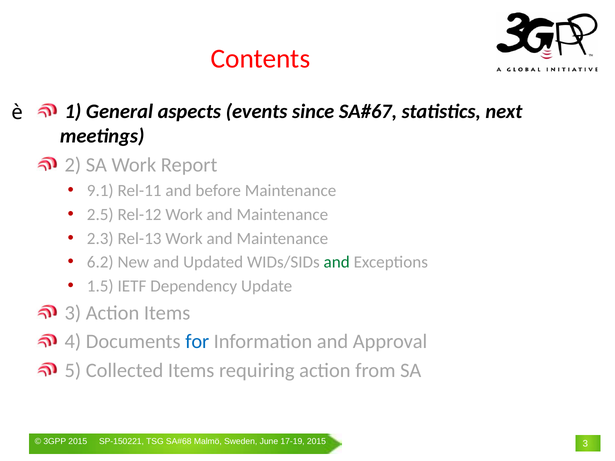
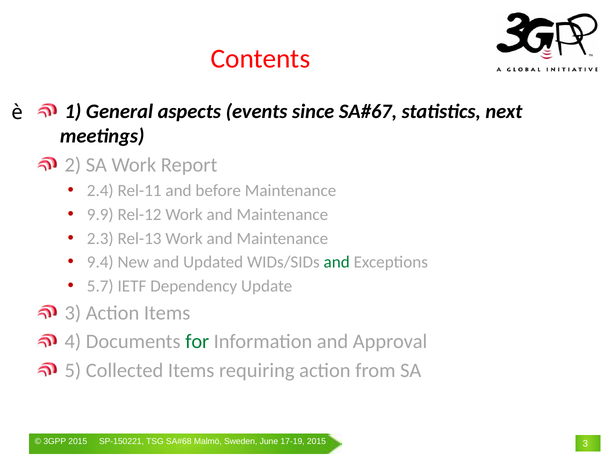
9.1: 9.1 -> 2.4 (100, 191)
2.5: 2.5 -> 9.9 (100, 215)
6.2: 6.2 -> 9.4 (100, 262)
1.5: 1.5 -> 5.7 (100, 286)
for colour: blue -> green (197, 342)
